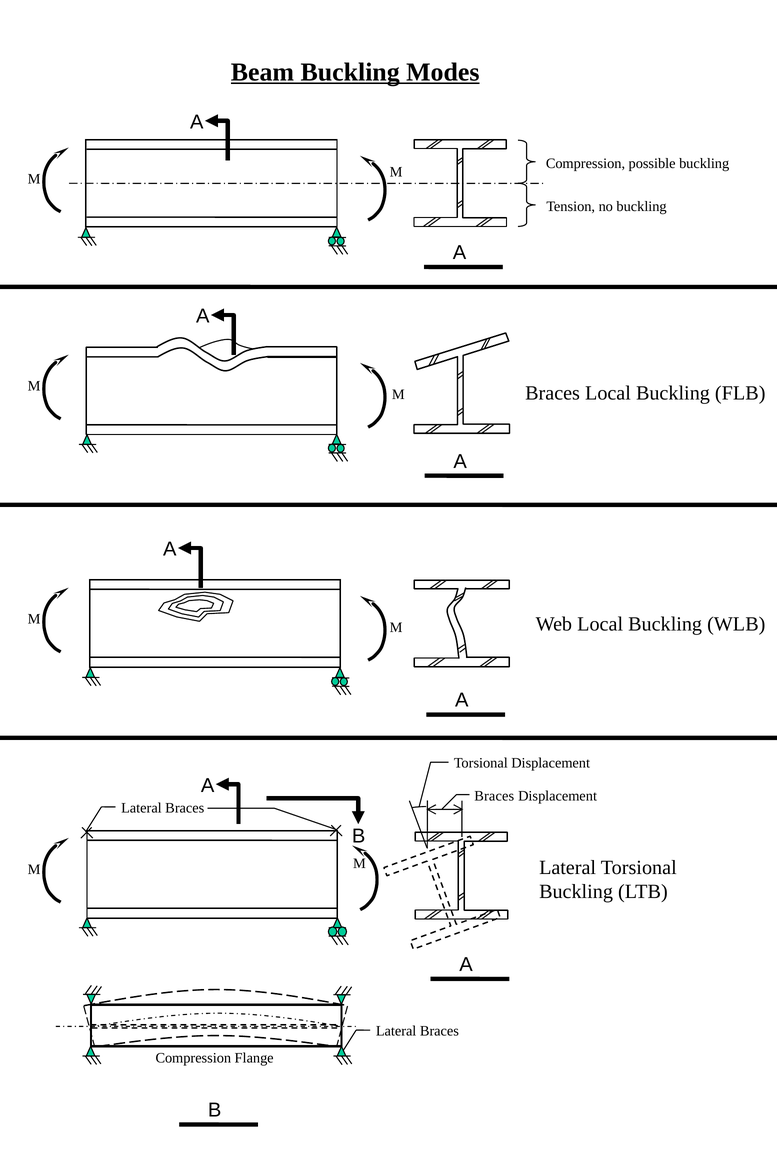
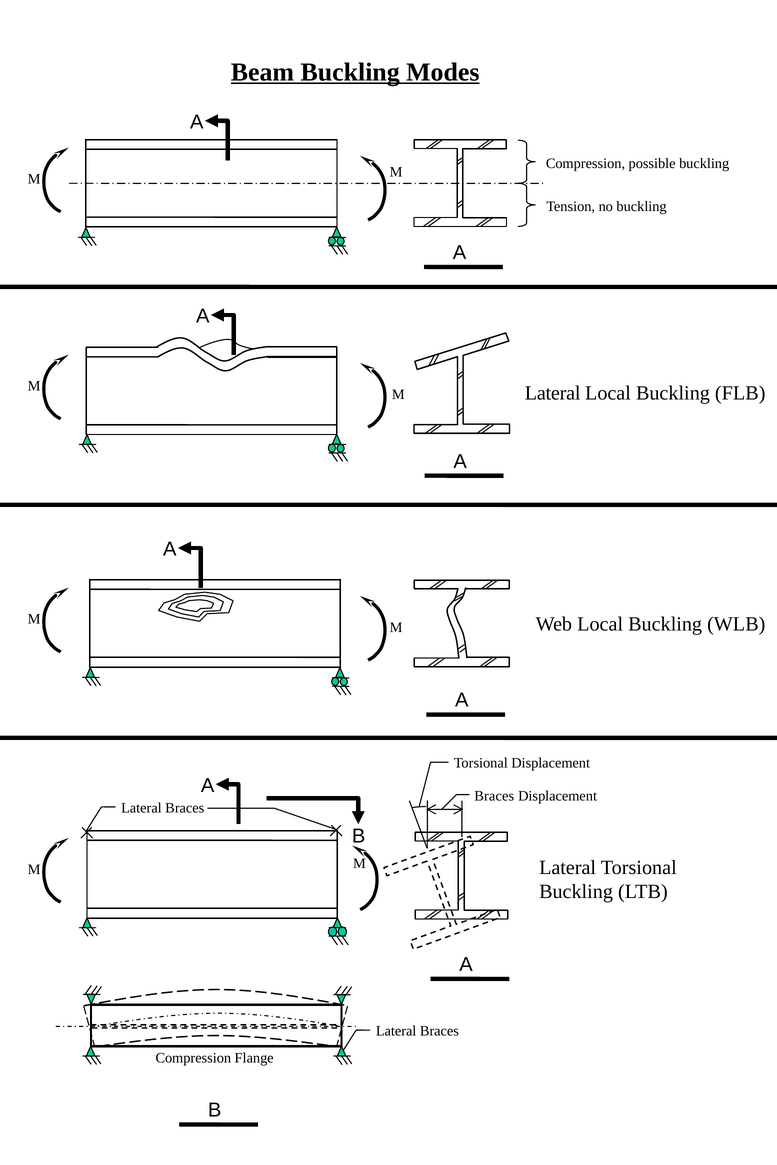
Braces: Braces -> Lateral (553, 393)
